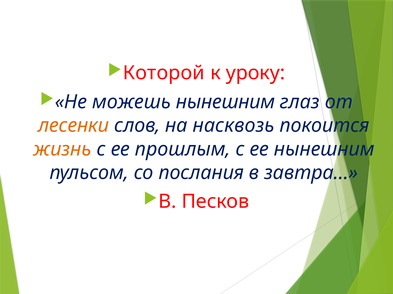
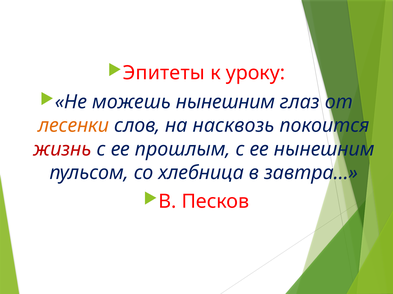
Которой: Которой -> Эпитеты (164, 73)
жизнь colour: orange -> red (62, 149)
послания: послания -> хлебница (201, 173)
